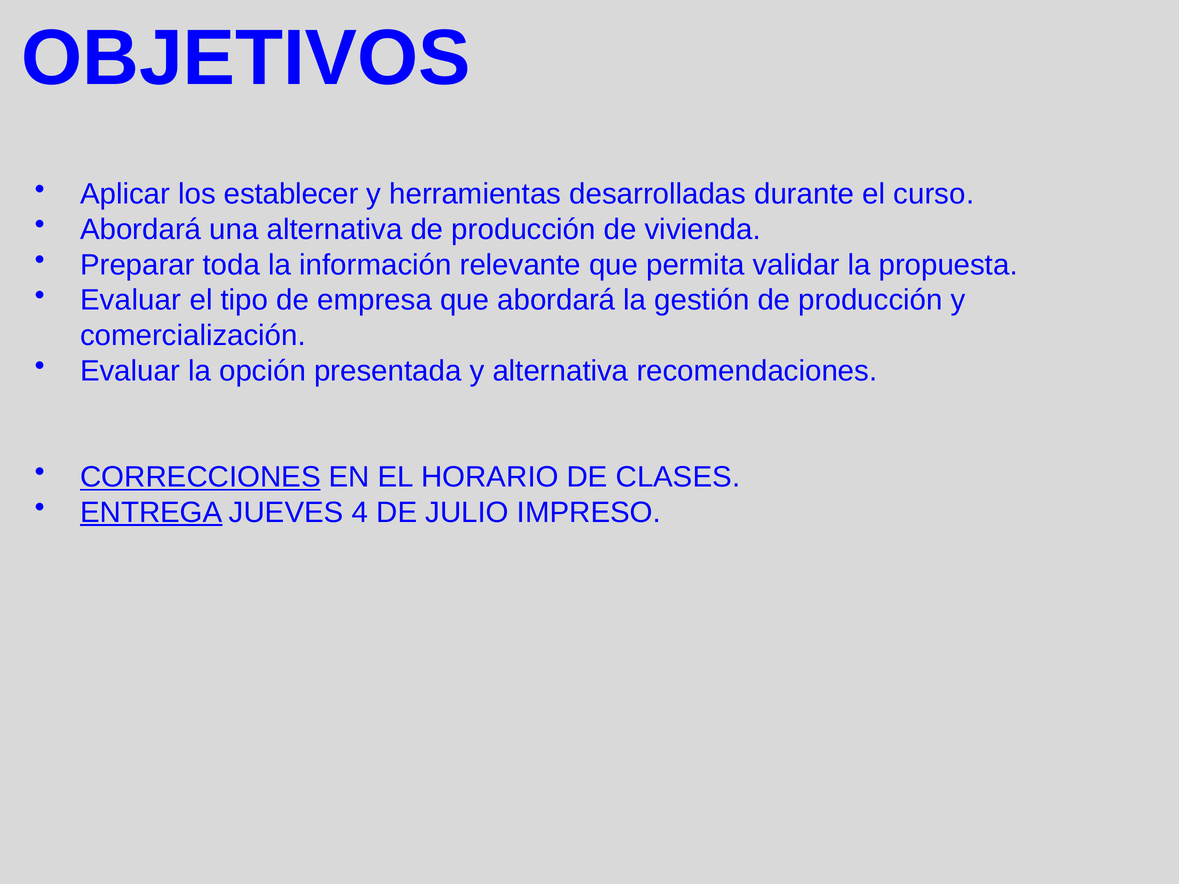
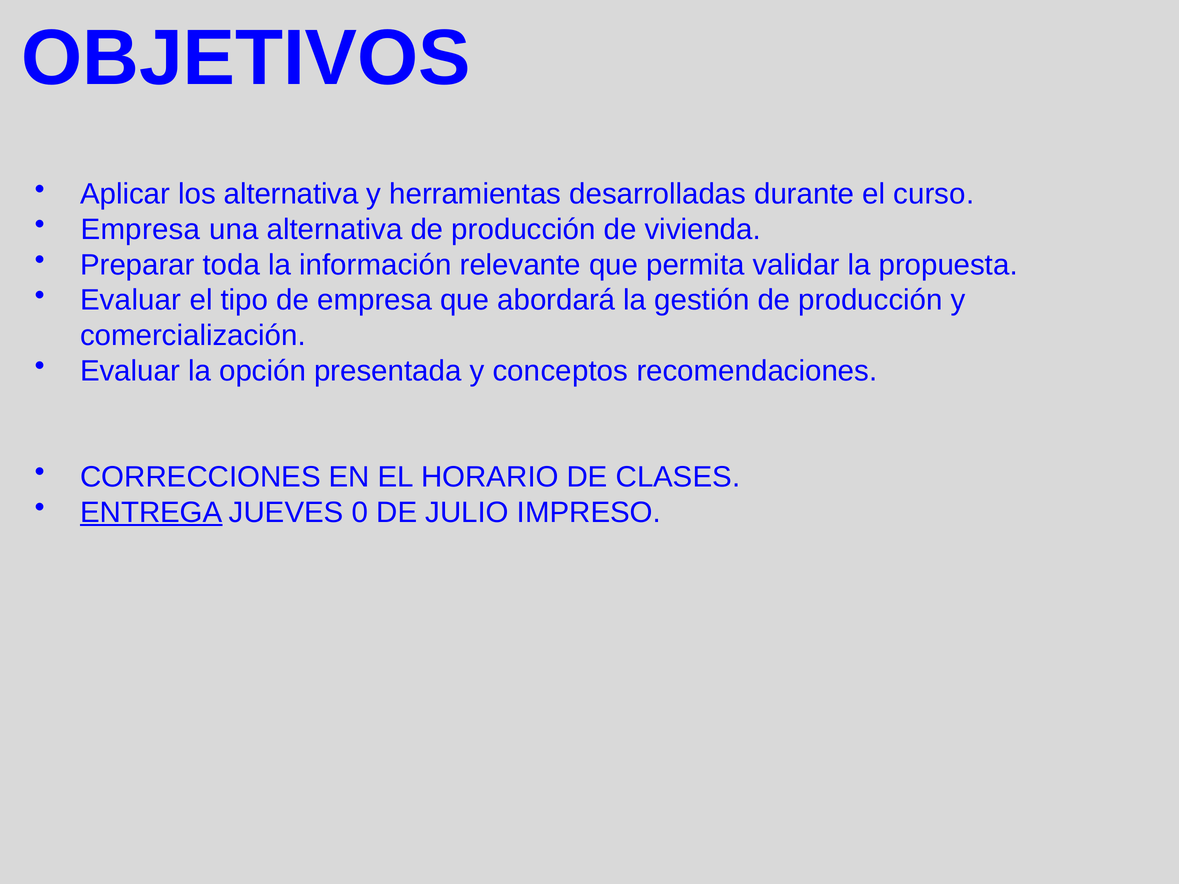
los establecer: establecer -> alternativa (291, 194)
Abordará: Abordará -> Empresa (141, 230)
y alternativa: alternativa -> conceptos (560, 371)
CORRECCIONES underline: present -> none (200, 477)
4: 4 -> 0 (360, 513)
